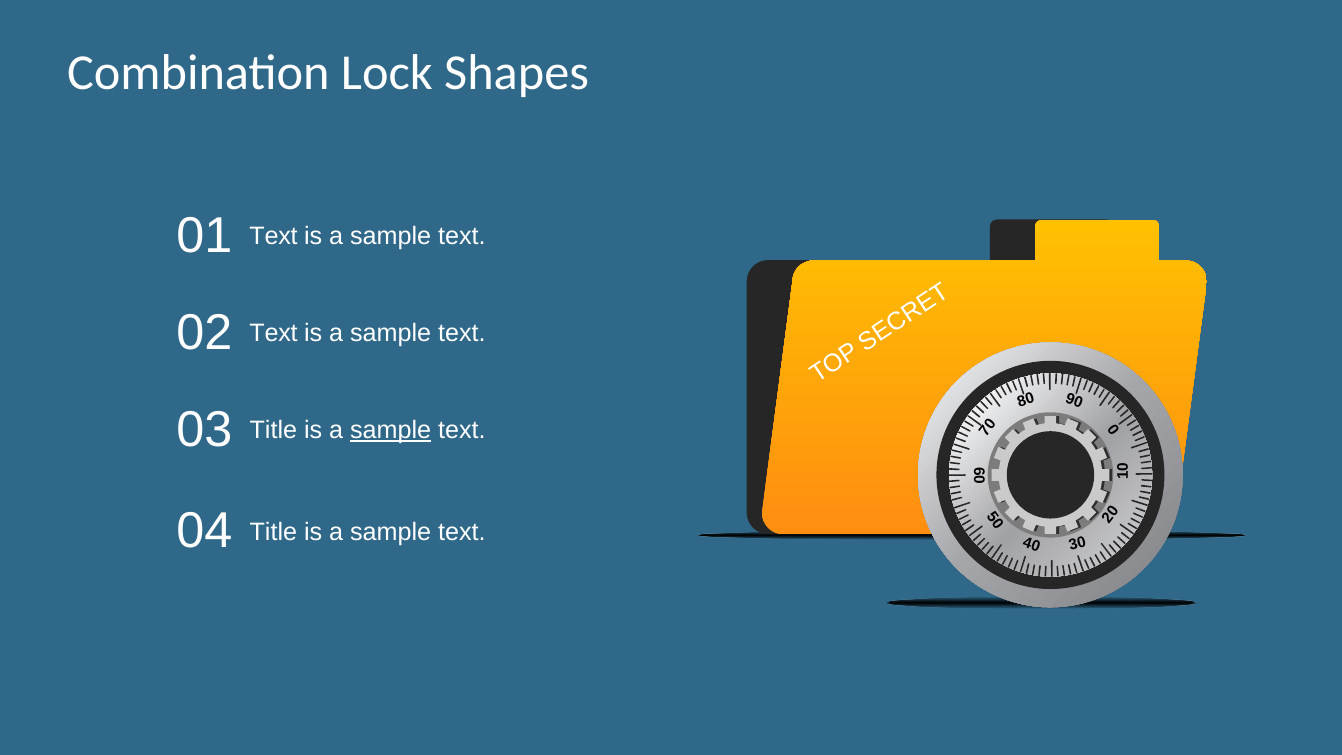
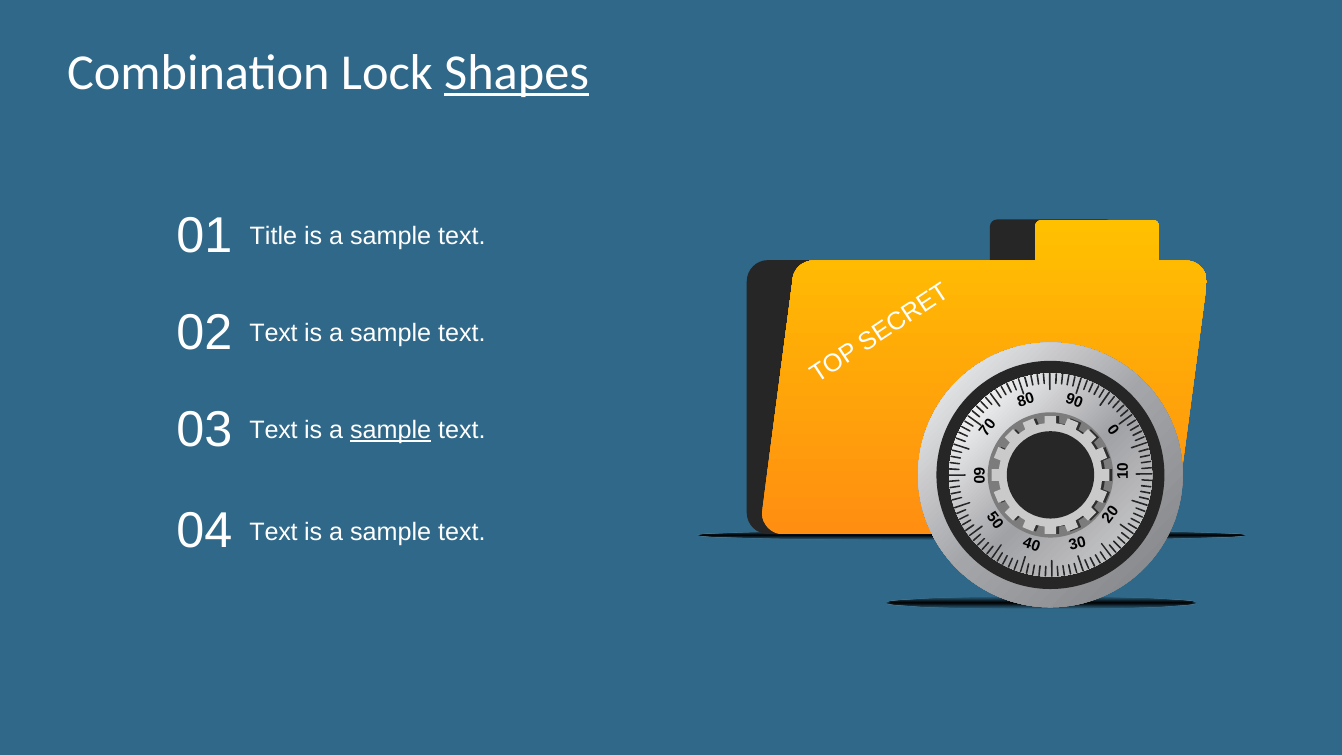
Shapes underline: none -> present (517, 73)
Text: Text -> Title (273, 236)
Title: Title -> Text (273, 430)
Title: Title -> Text (273, 532)
